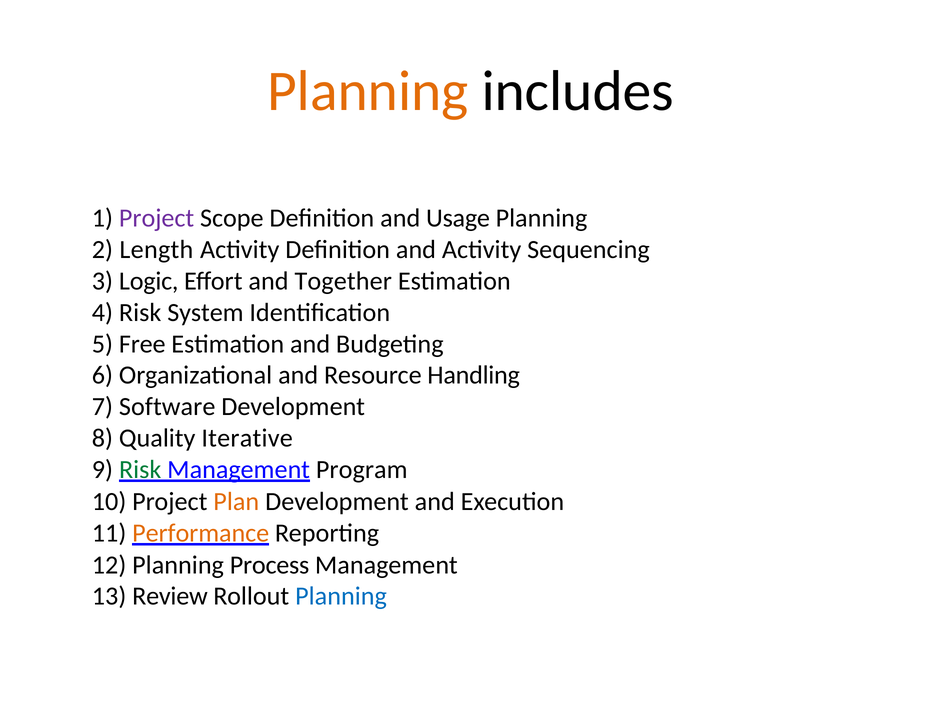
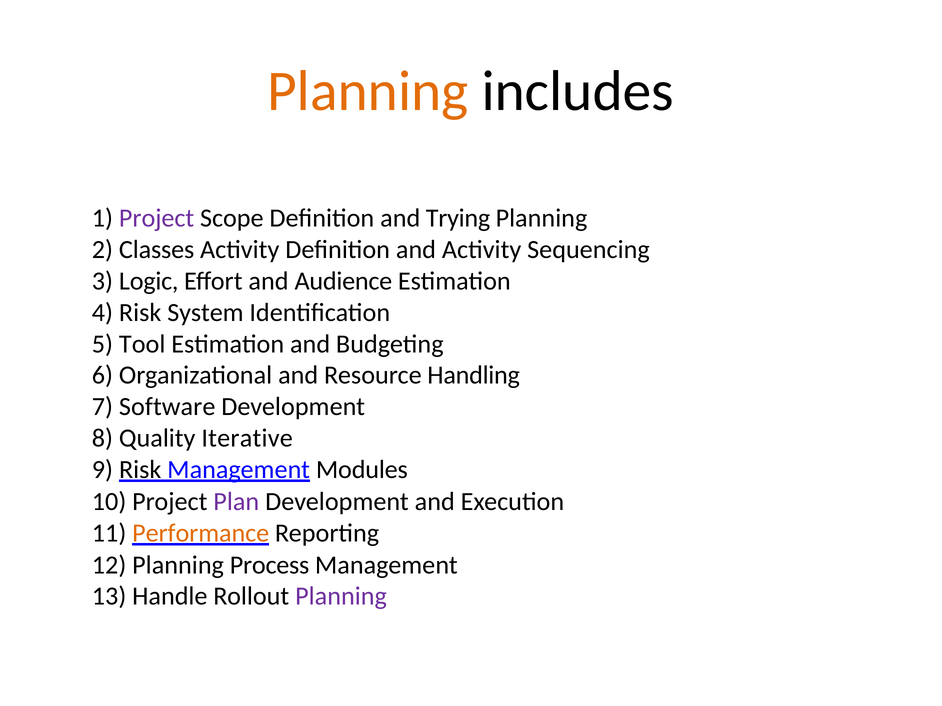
Usage: Usage -> Trying (458, 219)
Length: Length -> Classes (157, 250)
Together: Together -> Audience (343, 281)
Free: Free -> Tool (142, 344)
Risk colour: green -> black (140, 470)
Program: Program -> Modules (362, 470)
Plan colour: orange -> purple (236, 502)
Review: Review -> Handle (170, 597)
Planning colour: blue -> purple (341, 597)
